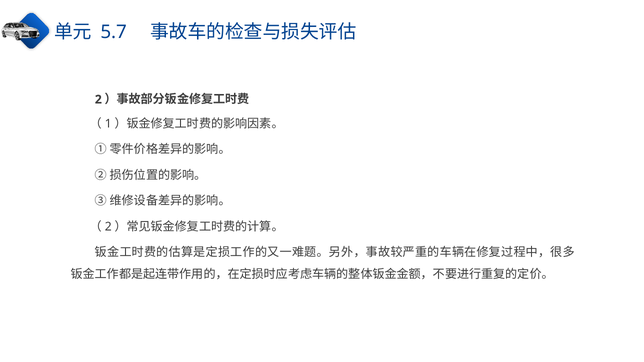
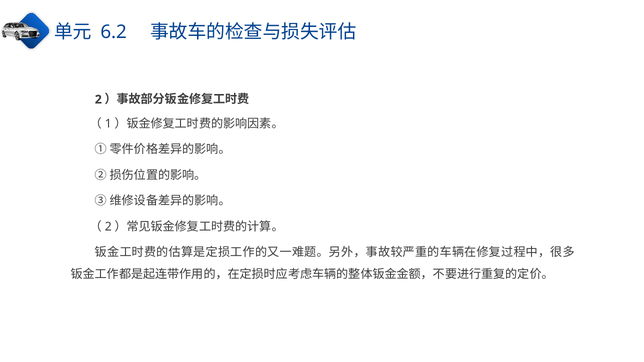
5.7: 5.7 -> 6.2 (114, 32)
